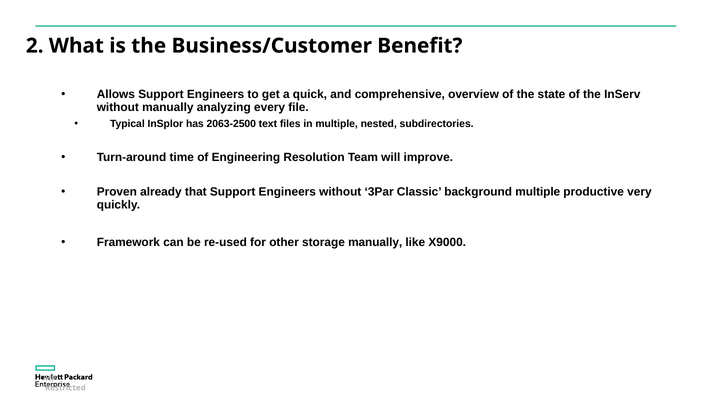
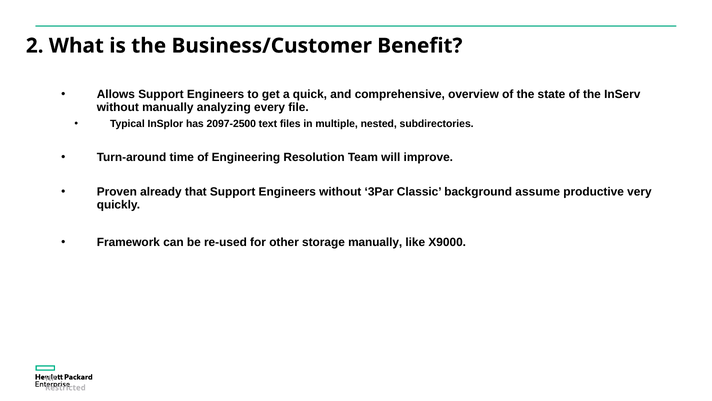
2063-2500: 2063-2500 -> 2097-2500 (231, 124)
background multiple: multiple -> assume (538, 192)
